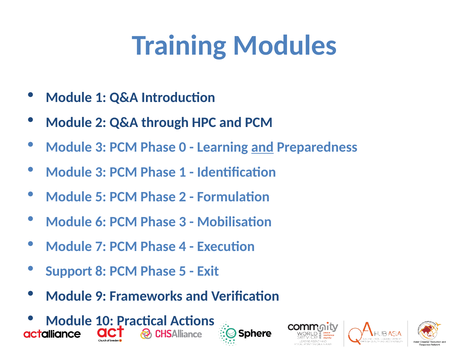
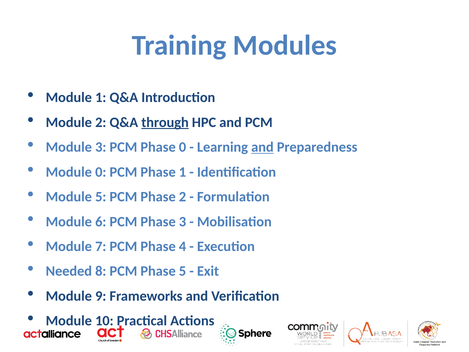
through underline: none -> present (165, 122)
3: 3 -> 0 (101, 172)
Support: Support -> Needed (69, 271)
